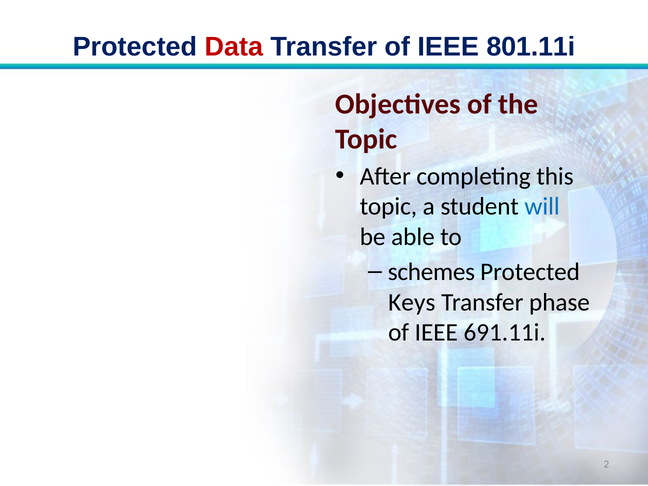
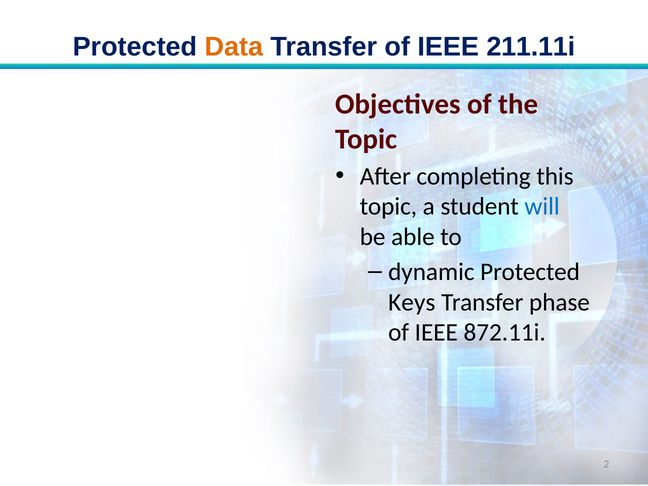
Data colour: red -> orange (234, 47)
801.11i: 801.11i -> 211.11i (531, 47)
schemes: schemes -> dynamic (431, 272)
691.11i: 691.11i -> 872.11i (505, 333)
